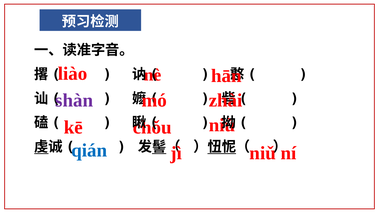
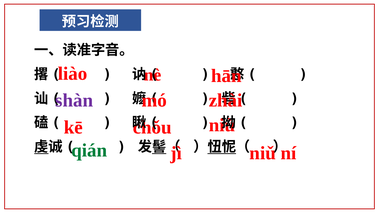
qián colour: blue -> green (89, 150)
